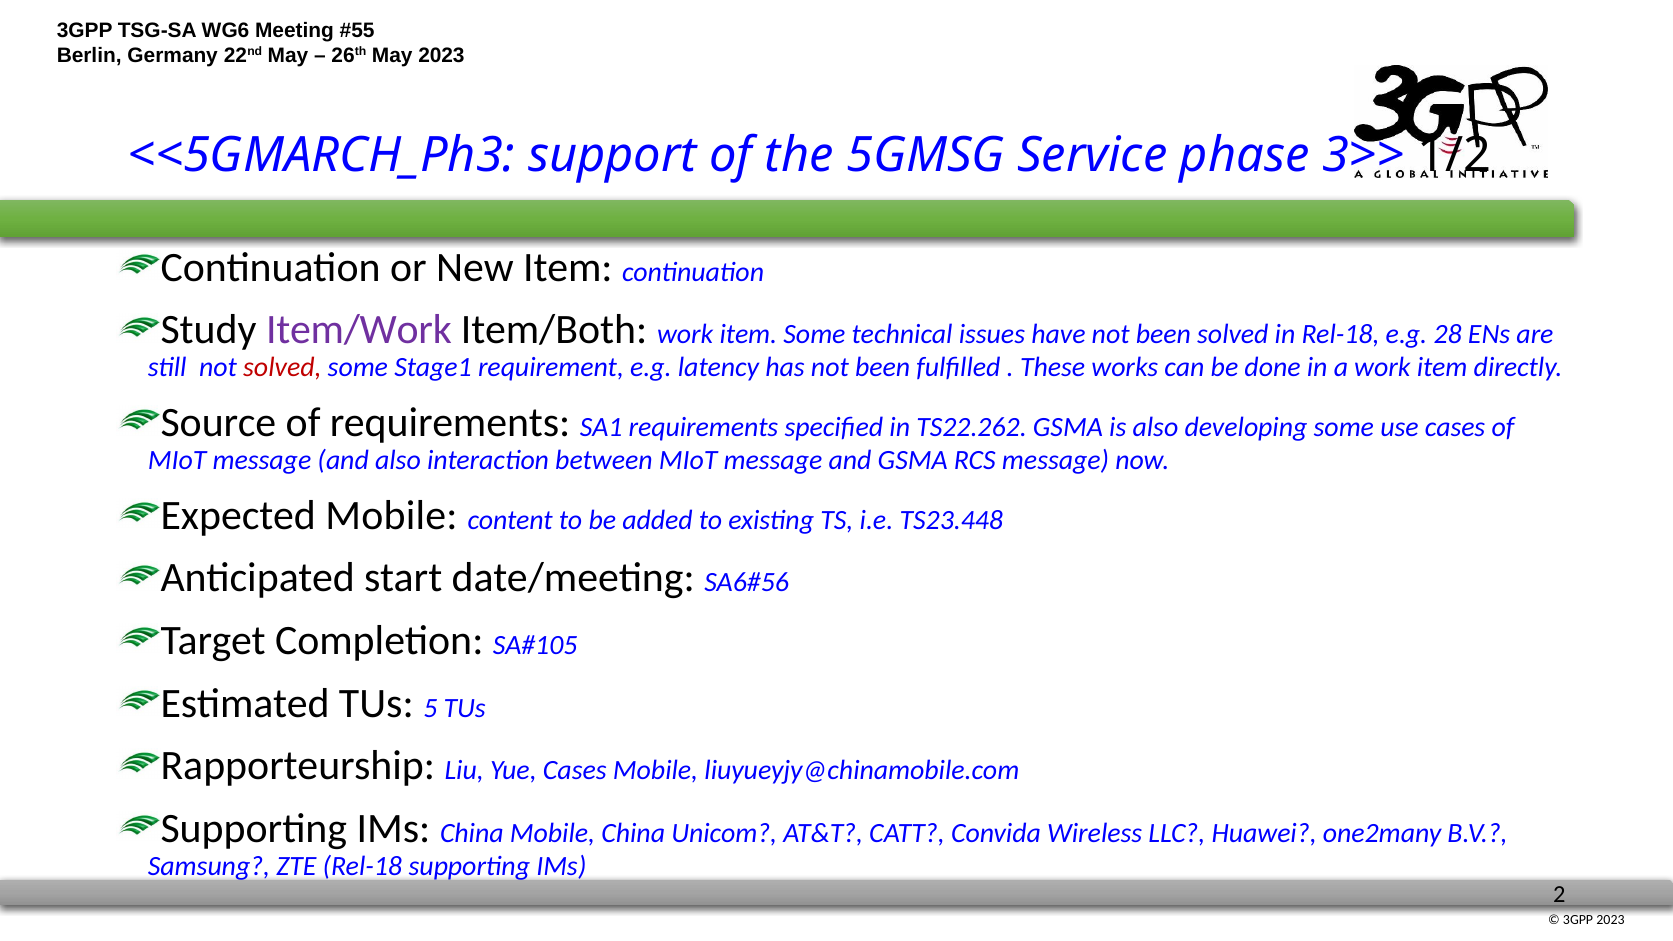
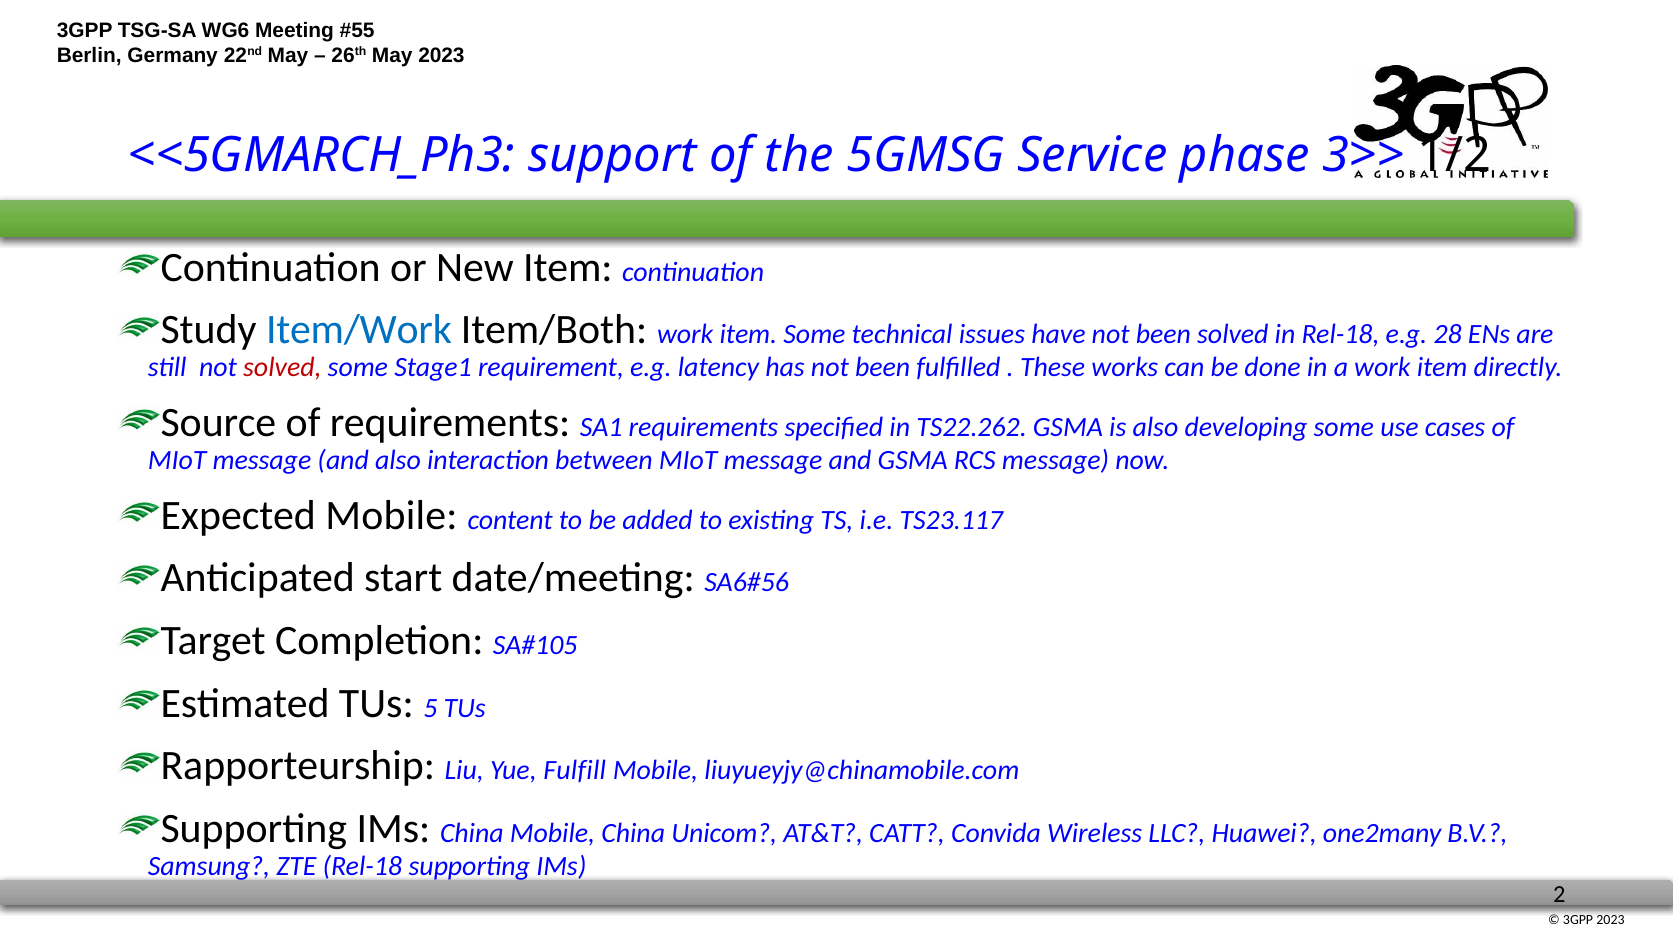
Item/Work colour: purple -> blue (359, 330)
TS23.448: TS23.448 -> TS23.117 (951, 520)
Yue Cases: Cases -> Fulfill (575, 770)
